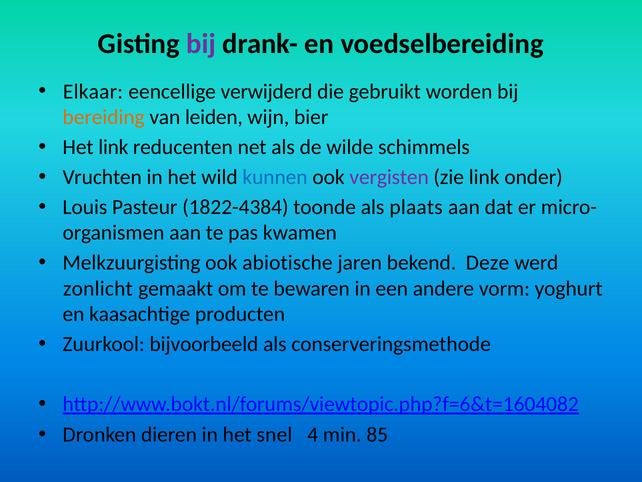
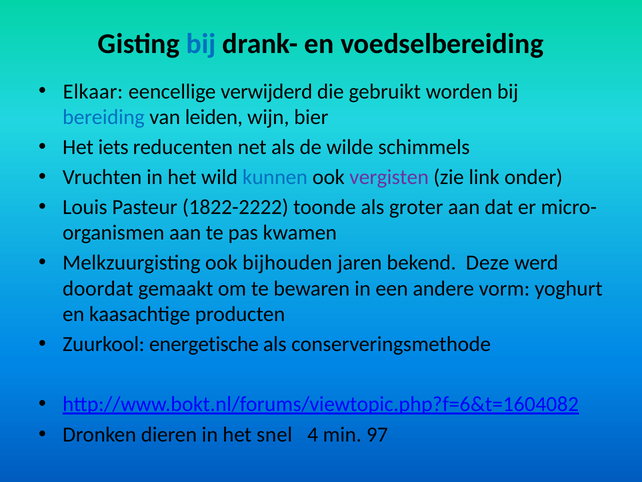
bij colour: purple -> blue (201, 44)
bereiding colour: orange -> blue (104, 117)
Het link: link -> iets (113, 147)
1822-4384: 1822-4384 -> 1822-2222 (235, 207)
plaats: plaats -> groter (416, 207)
abiotische: abiotische -> bijhouden (287, 263)
zonlicht: zonlicht -> doordat (98, 288)
bijvoorbeeld: bijvoorbeeld -> energetische (204, 344)
85: 85 -> 97 (377, 434)
